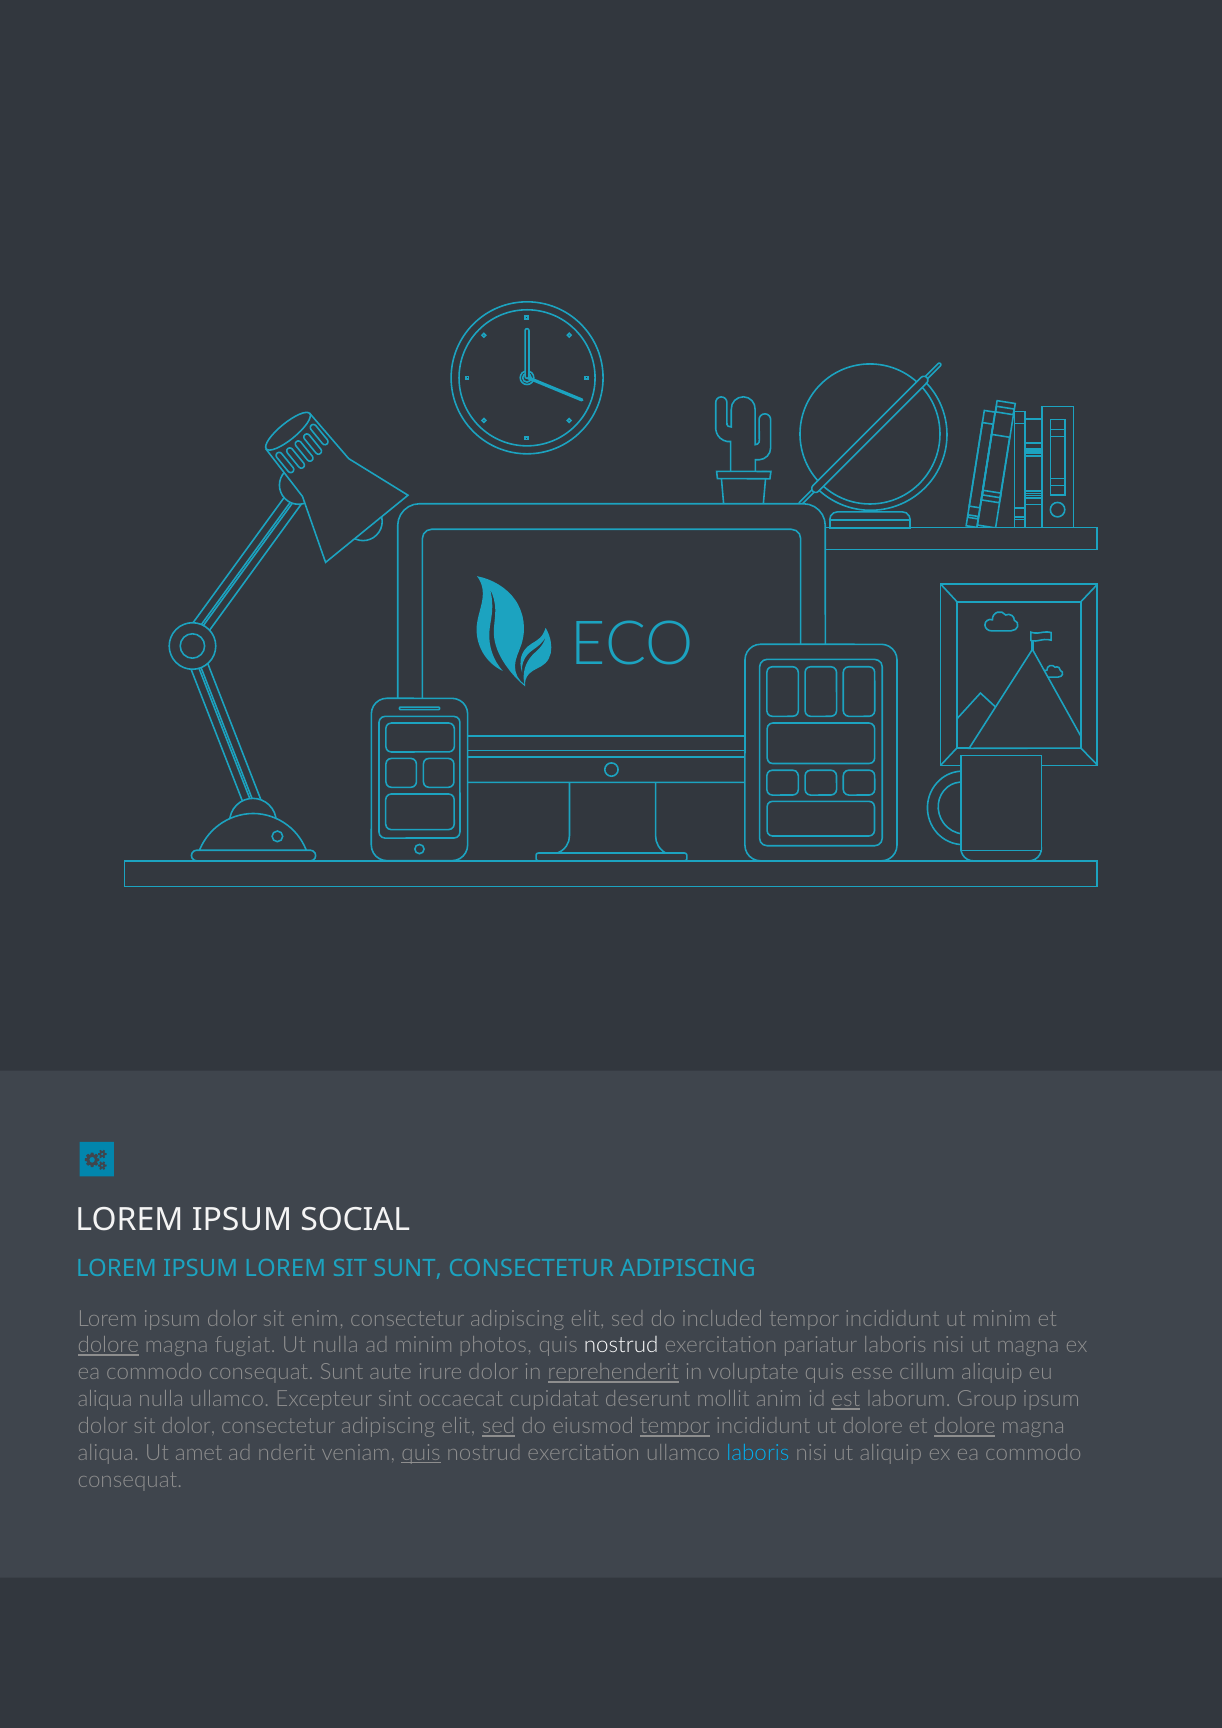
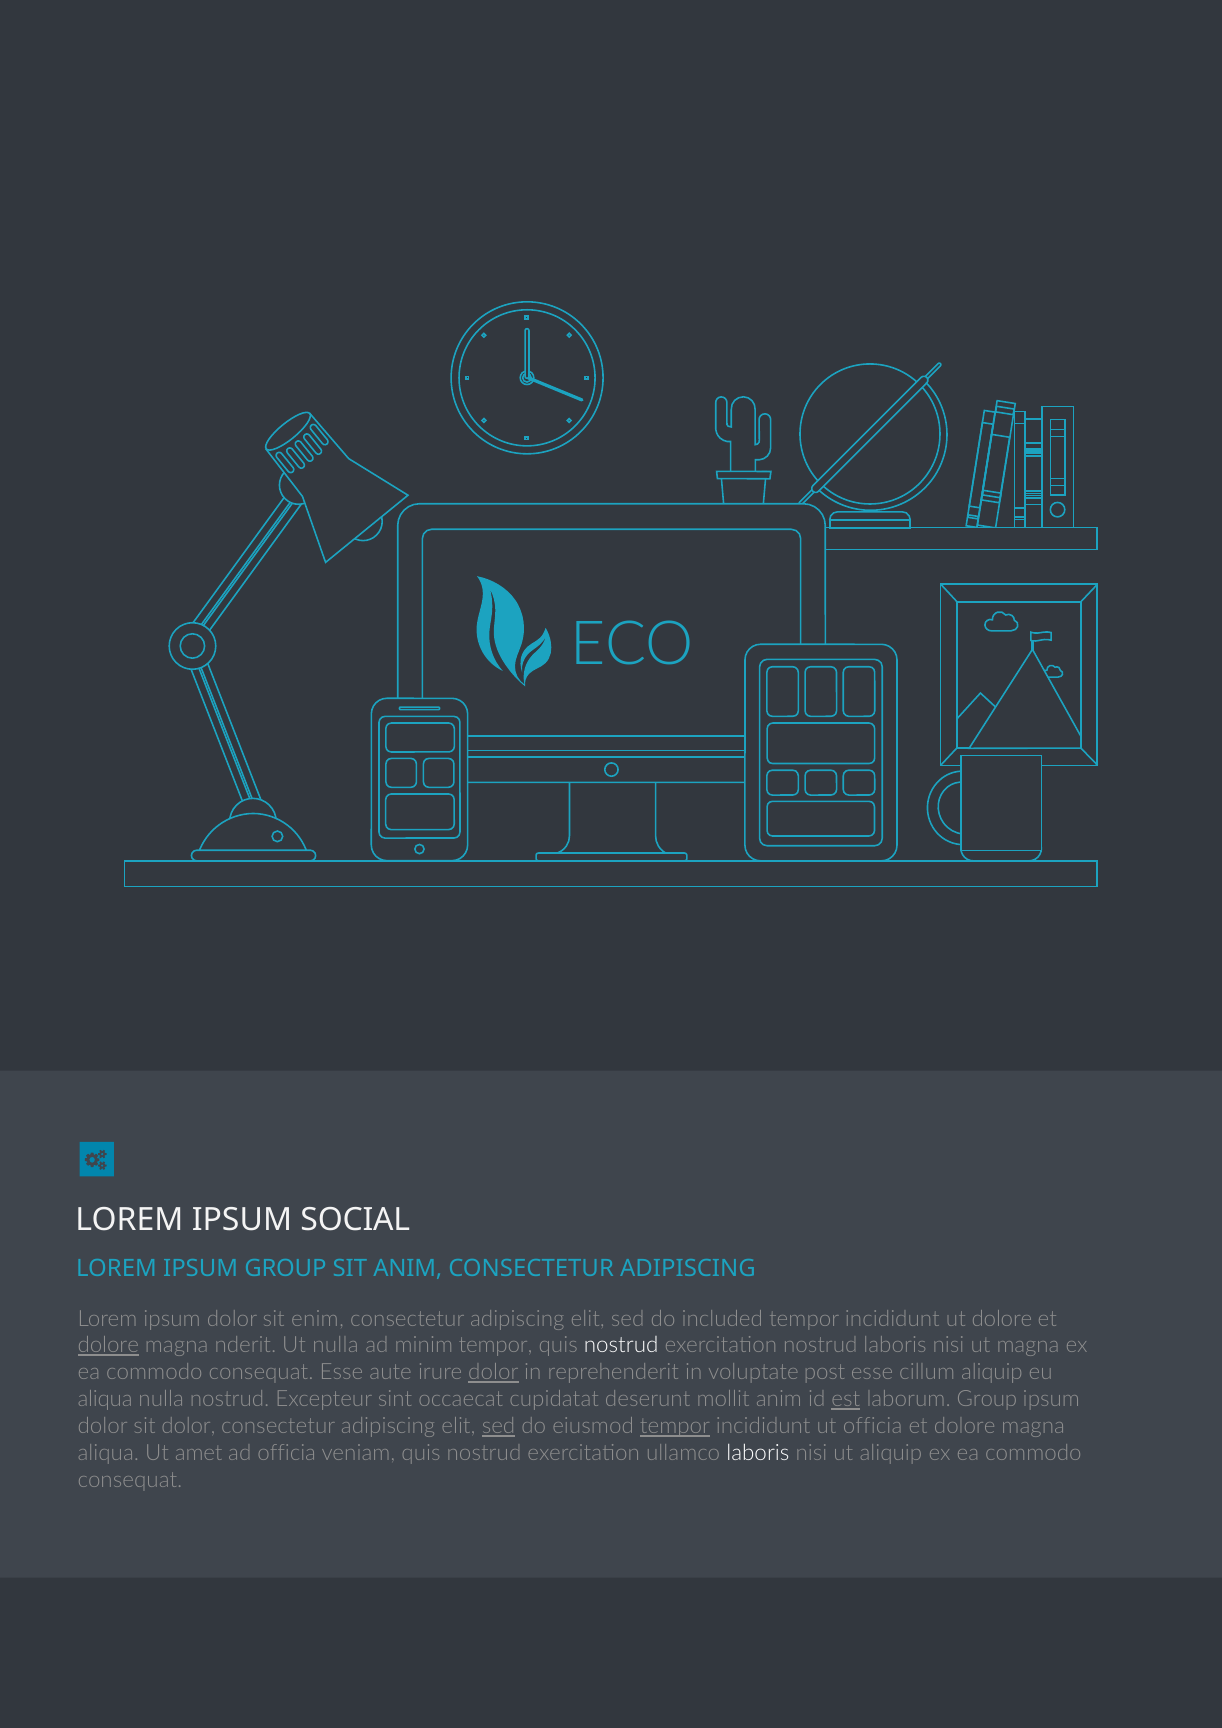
IPSUM LOREM: LOREM -> GROUP (285, 1268)
SIT SUNT: SUNT -> ANIM (408, 1268)
ut minim: minim -> dolore (1002, 1318)
fugiat: fugiat -> nderit (245, 1345)
minim photos: photos -> tempor (496, 1345)
exercitation pariatur: pariatur -> nostrud (820, 1345)
consequat Sunt: Sunt -> Esse (341, 1372)
dolor underline: none -> present (493, 1372)
reprehenderit underline: present -> none (613, 1372)
voluptate quis: quis -> post (825, 1372)
nulla ullamco: ullamco -> nostrud (230, 1399)
ut dolore: dolore -> officia (873, 1426)
dolore underline: present -> none (965, 1426)
ad nderit: nderit -> officia (287, 1453)
quis underline: present -> none (421, 1453)
laboris colour: light blue -> white (758, 1453)
